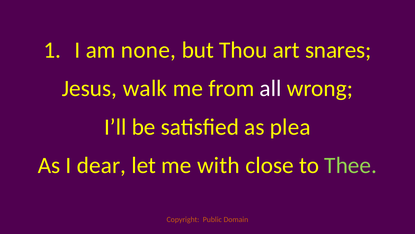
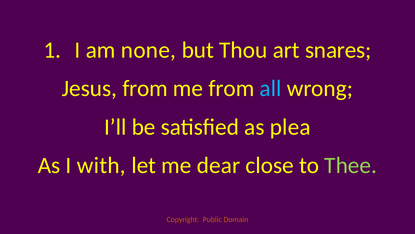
Jesus walk: walk -> from (145, 88)
all colour: white -> light blue (271, 88)
dear: dear -> with (101, 165)
with: with -> dear (219, 165)
